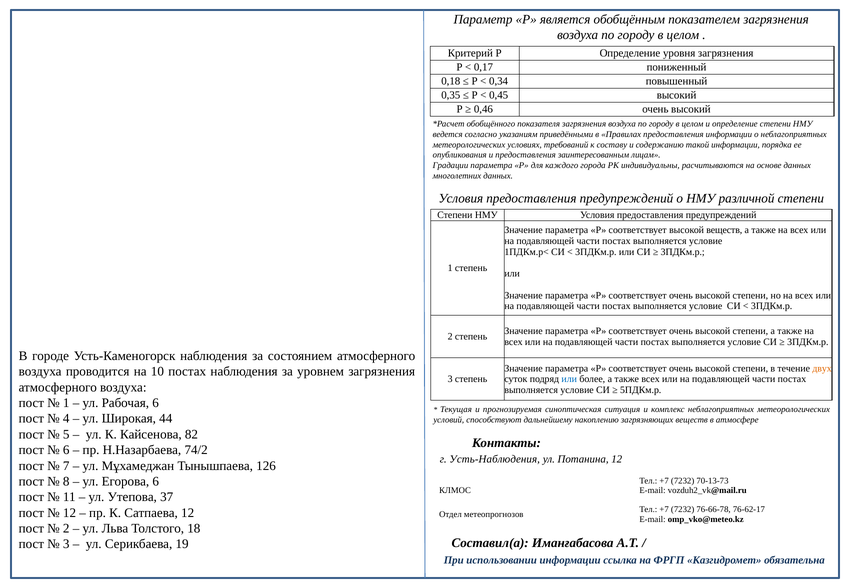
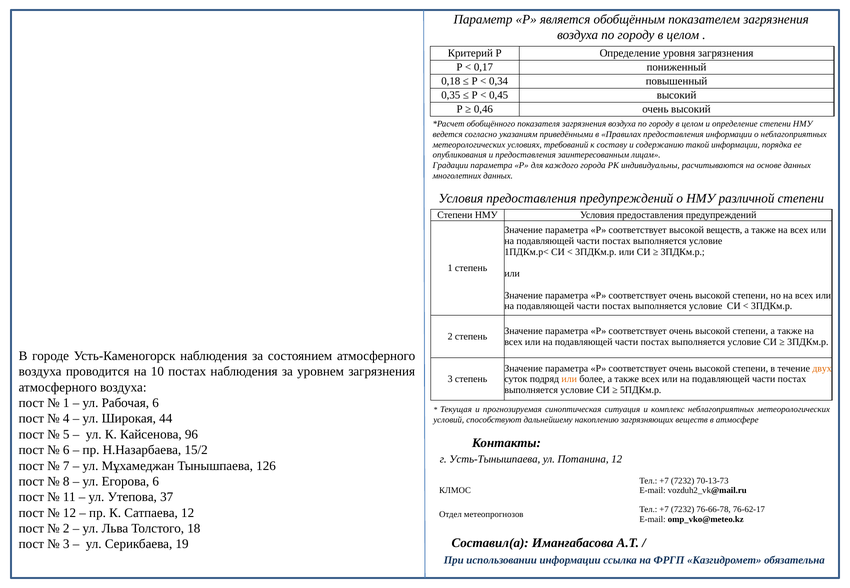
или colour: blue -> orange (569, 379)
82: 82 -> 96 (191, 435)
74/2: 74/2 -> 15/2 (196, 450)
Усть-Наблюдения: Усть-Наблюдения -> Усть-Тынышпаева (495, 460)
